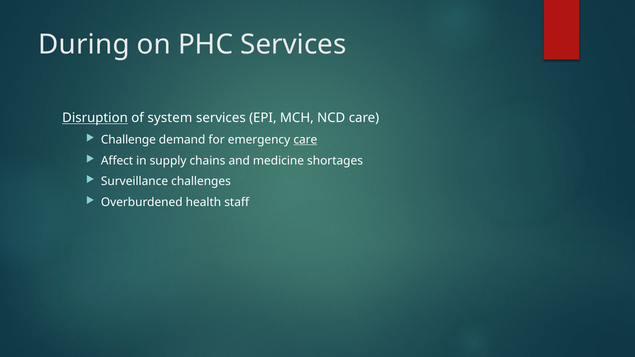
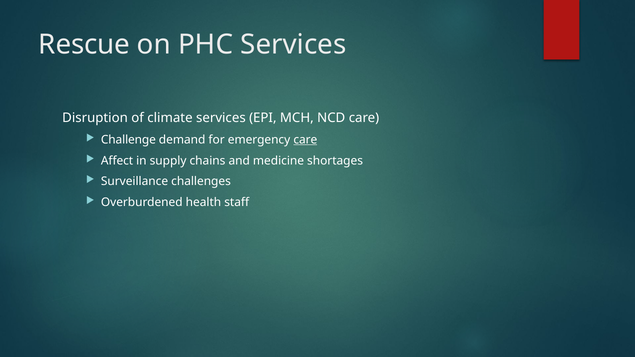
During: During -> Rescue (84, 45)
Disruption underline: present -> none (95, 118)
system: system -> climate (170, 118)
